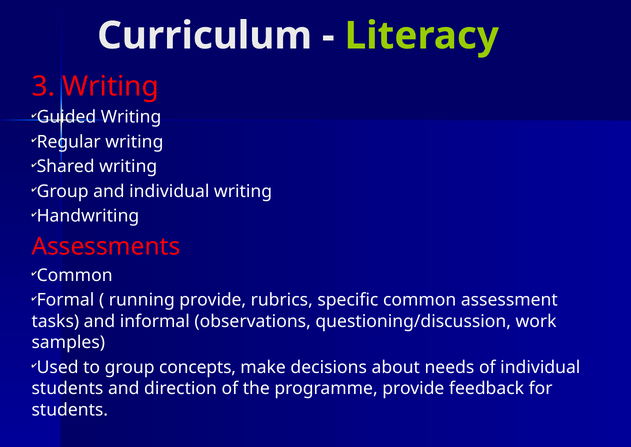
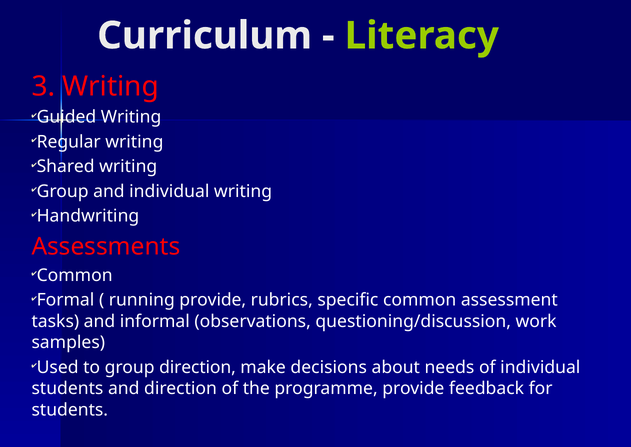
group concepts: concepts -> direction (198, 367)
